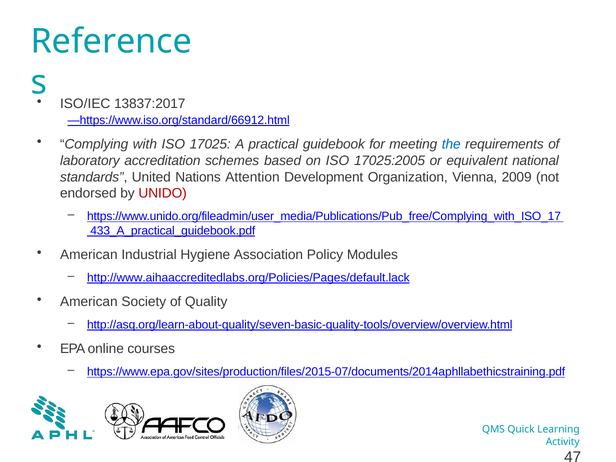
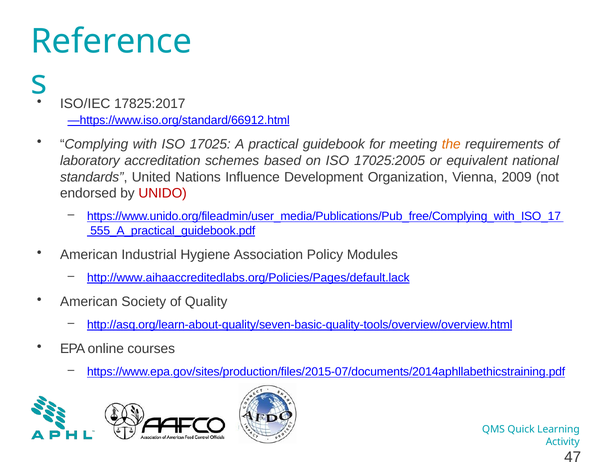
13837:2017: 13837:2017 -> 17825:2017 (150, 104)
the colour: blue -> orange (451, 144)
Attention: Attention -> Influence (253, 177)
433_A_practical_guidebook.pdf: 433_A_practical_guidebook.pdf -> 555_A_practical_guidebook.pdf (173, 231)
